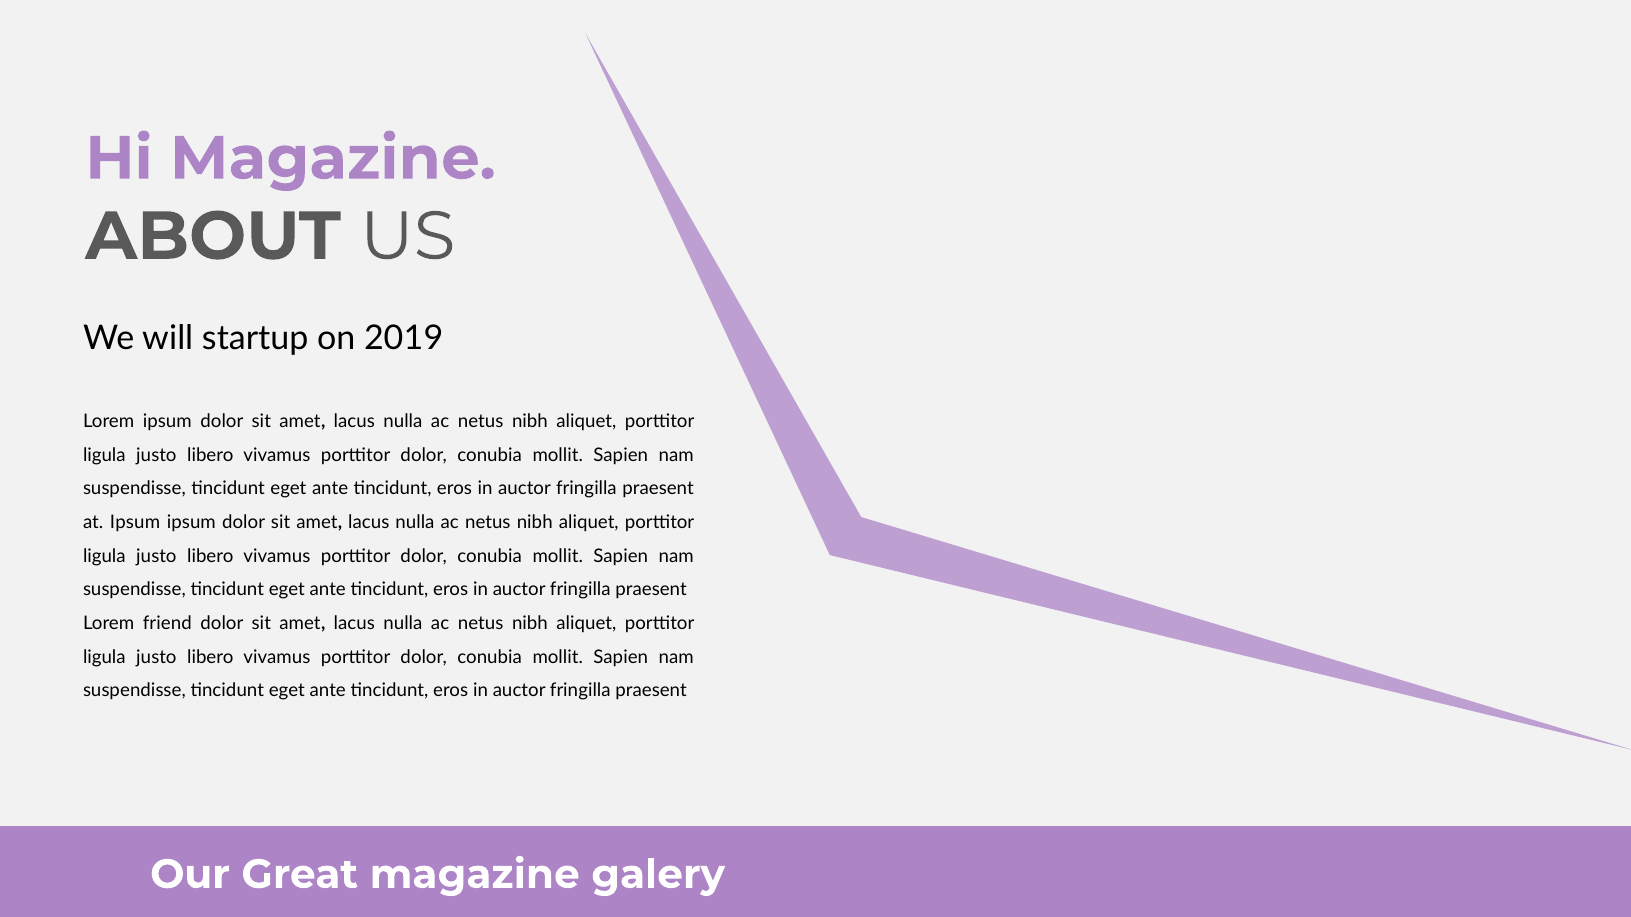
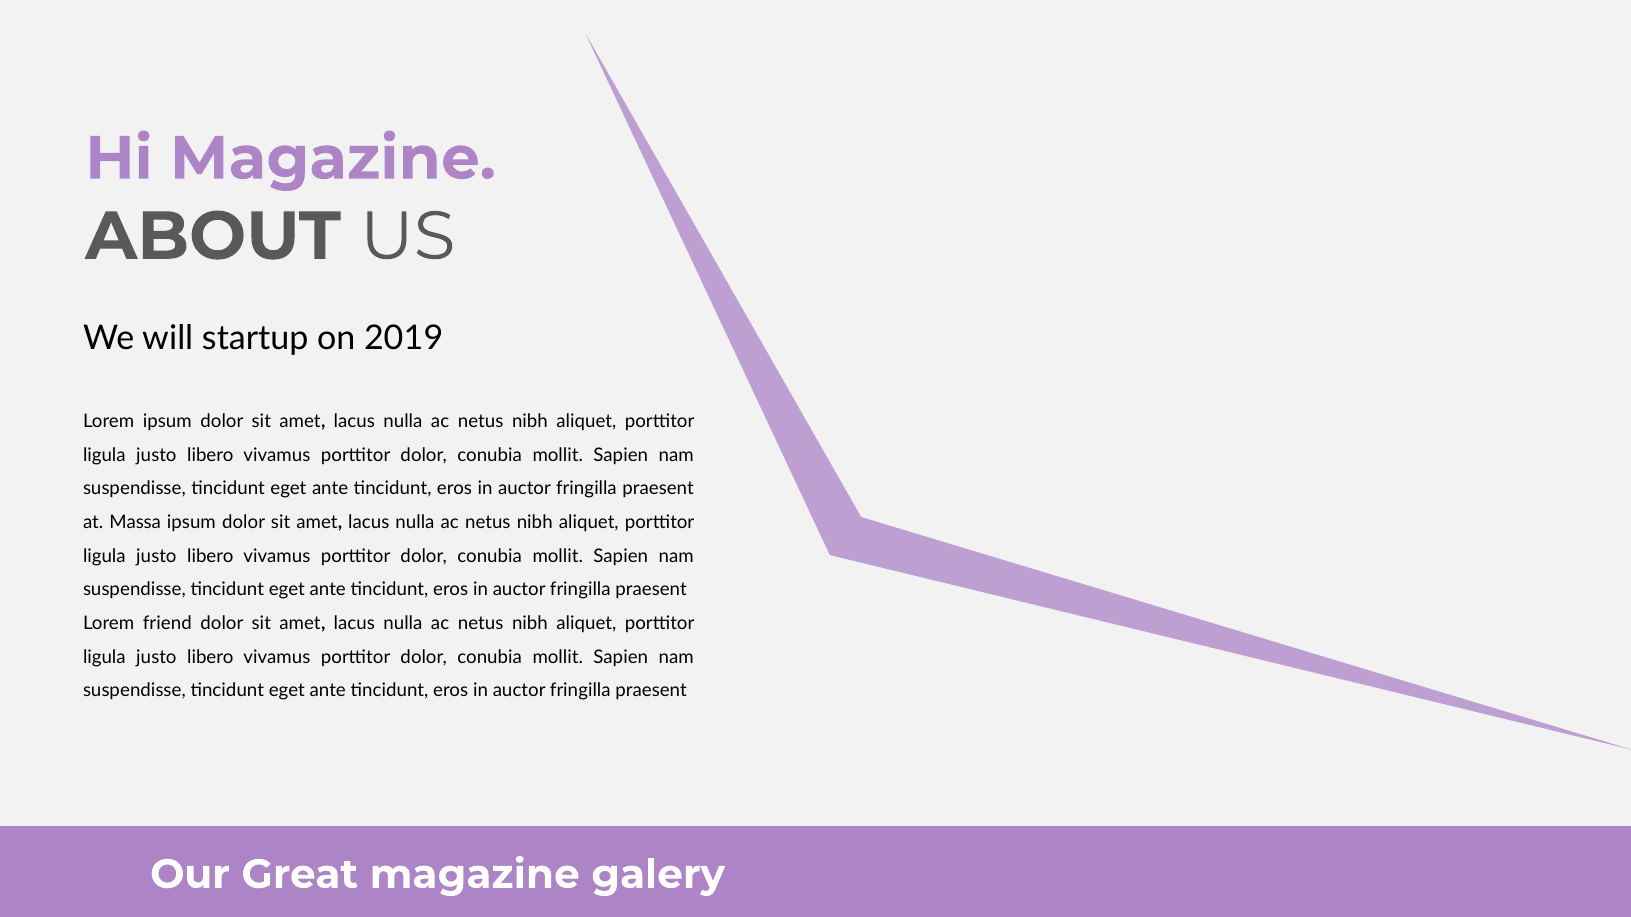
at Ipsum: Ipsum -> Massa (135, 523)
